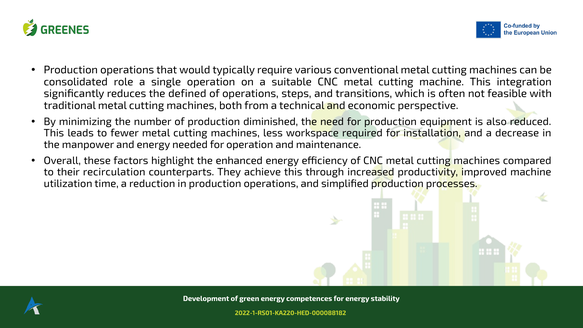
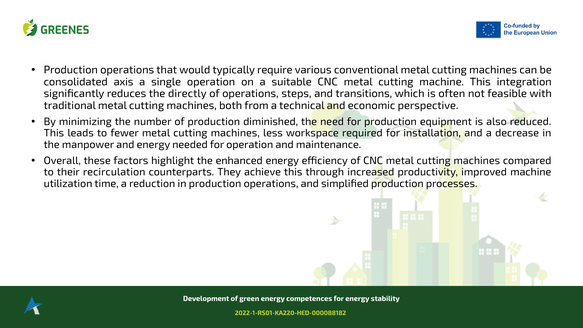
role: role -> axis (124, 82)
defined: defined -> directly (187, 94)
